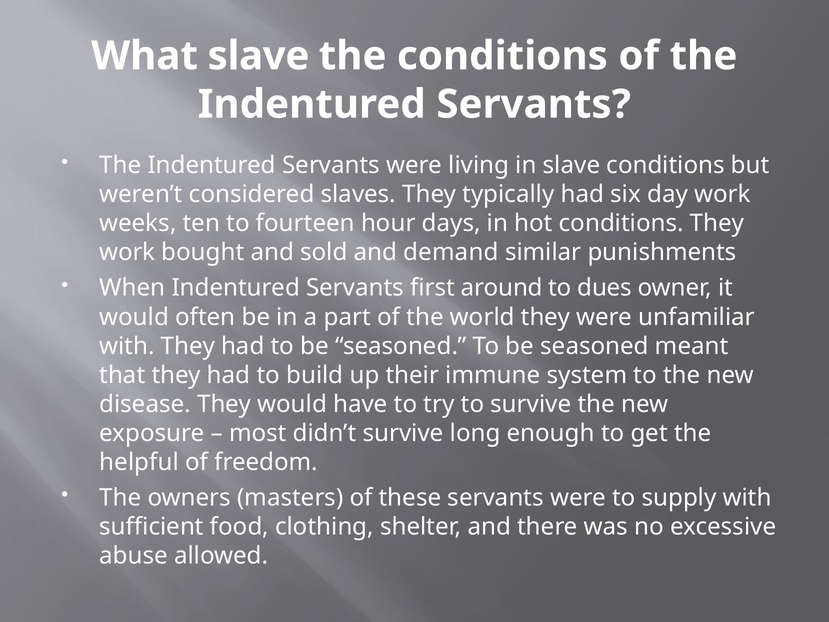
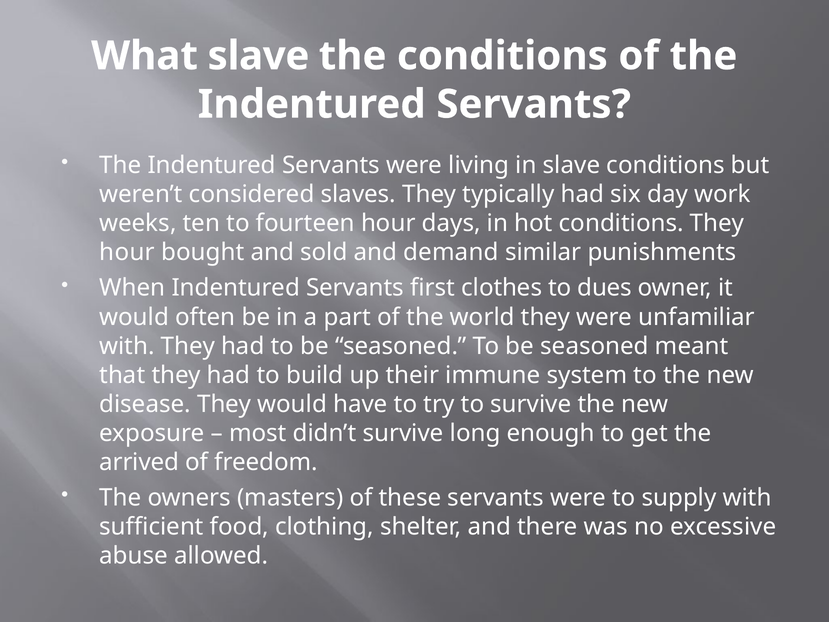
work: work -> hour (127, 252)
around: around -> clothes (502, 288)
helpful: helpful -> arrived (139, 462)
